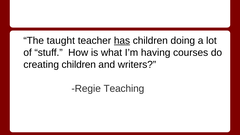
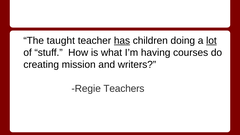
lot underline: none -> present (211, 41)
creating children: children -> mission (79, 65)
Teaching: Teaching -> Teachers (124, 89)
